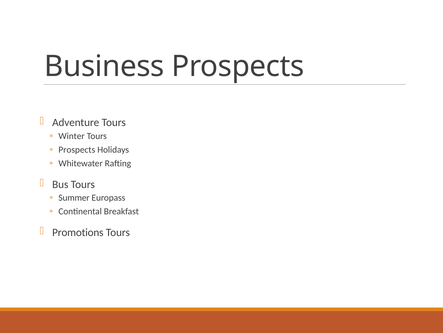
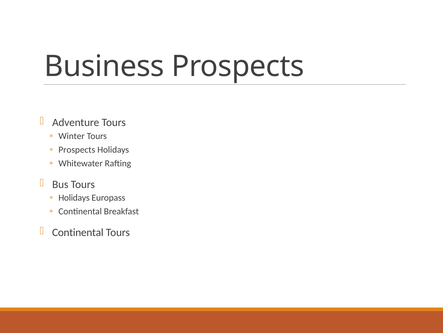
Summer: Summer -> Holidays (74, 197)
Promotions: Promotions -> Continental (78, 232)
